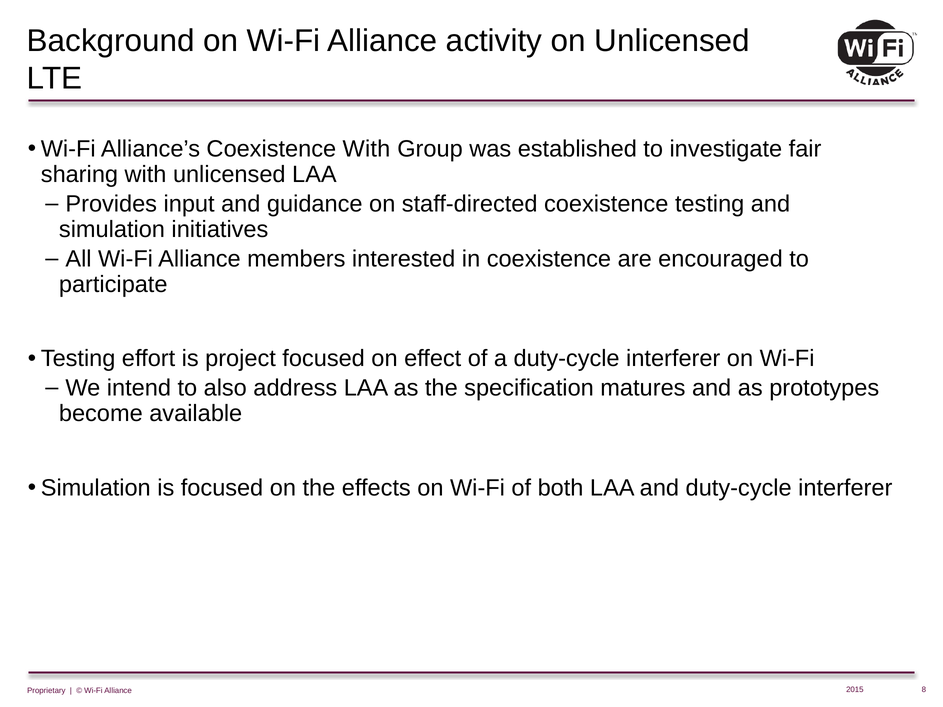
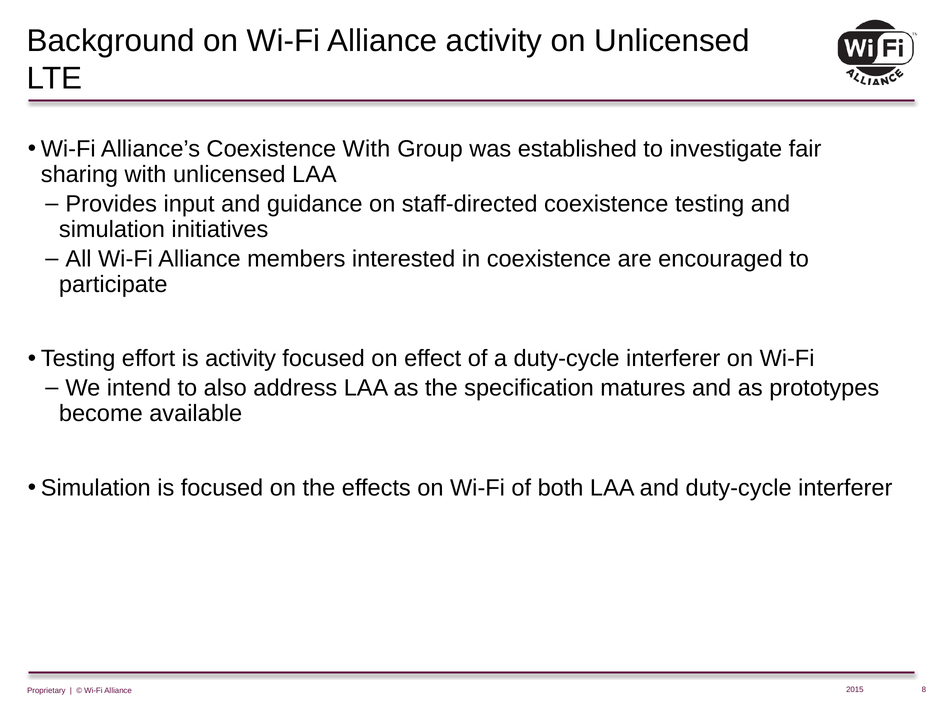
is project: project -> activity (241, 359)
